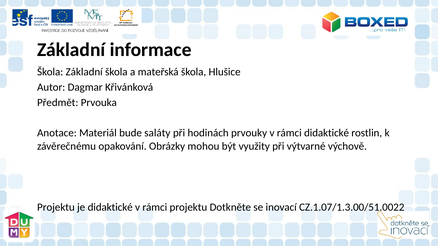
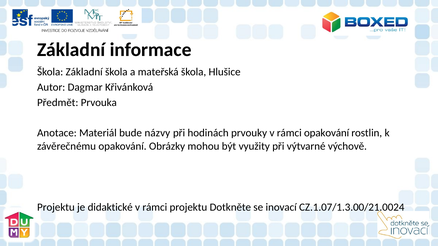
saláty: saláty -> názvy (157, 133)
rámci didaktické: didaktické -> opakování (327, 133)
CZ.1.07/1.3.00/51.0022: CZ.1.07/1.3.00/51.0022 -> CZ.1.07/1.3.00/21.0024 (352, 208)
